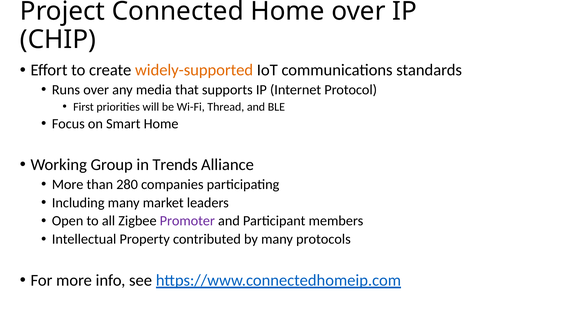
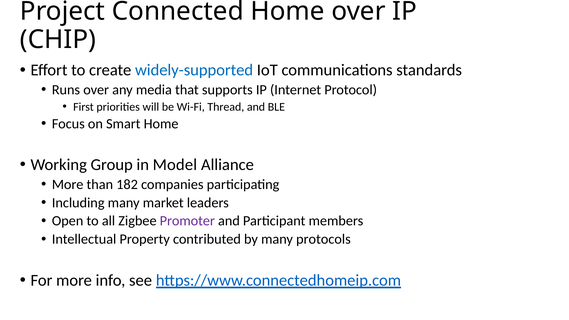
widely-supported colour: orange -> blue (194, 70)
Trends: Trends -> Model (175, 165)
280: 280 -> 182 (127, 184)
